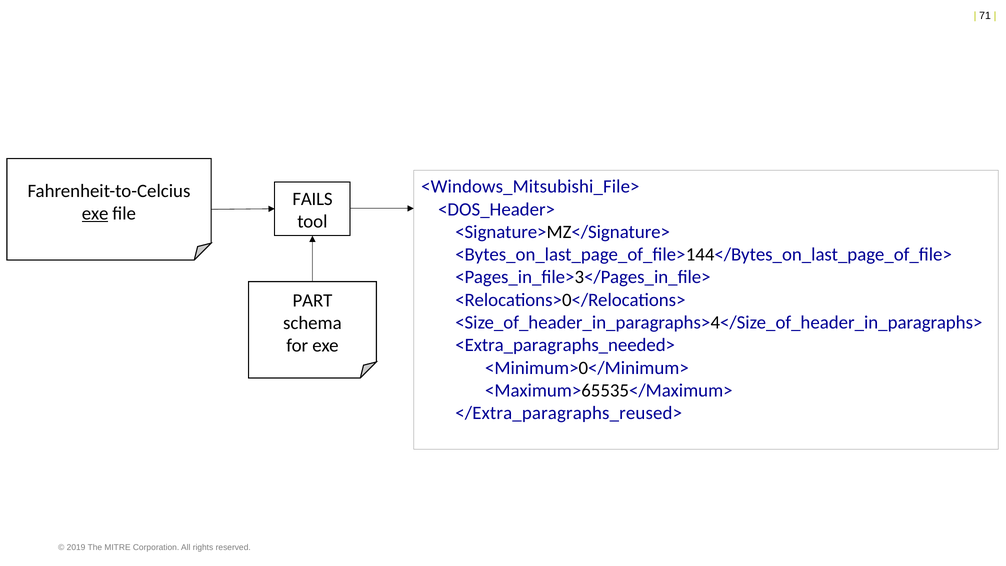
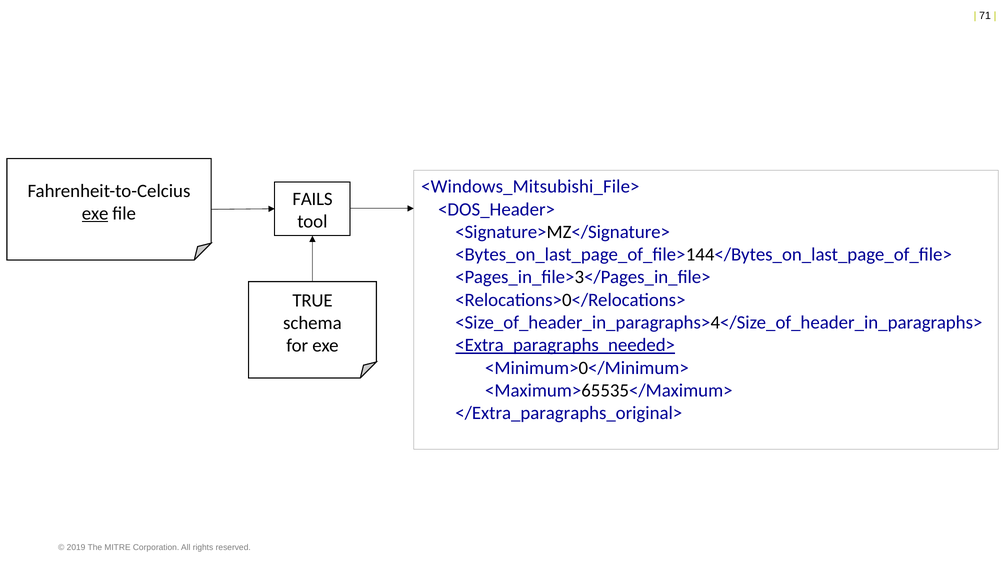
PART: PART -> TRUE (313, 300)
<Extra_paragraphs_needed> underline: none -> present (565, 345)
</Extra_paragraphs_reused>: </Extra_paragraphs_reused> -> </Extra_paragraphs_original> (569, 413)
